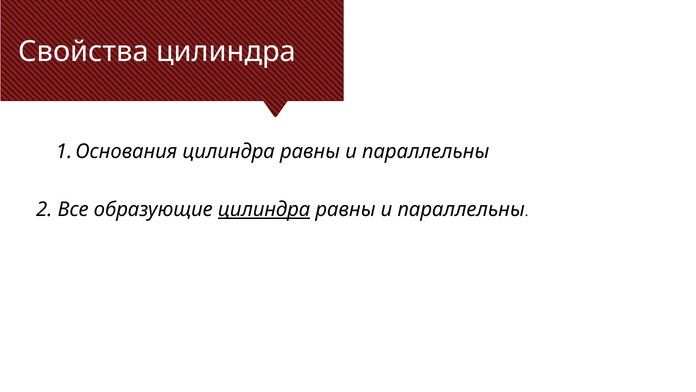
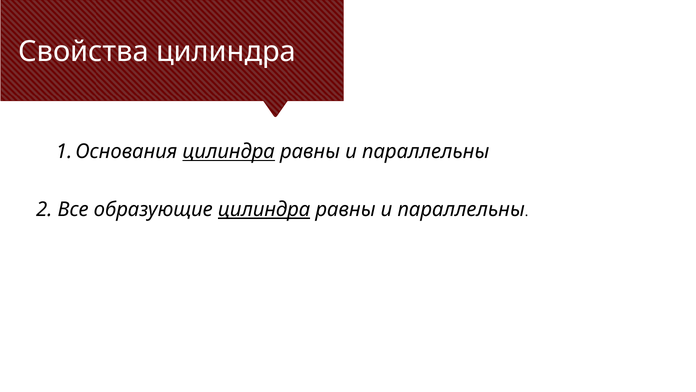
цилиндра underline: none -> present (229, 152)
